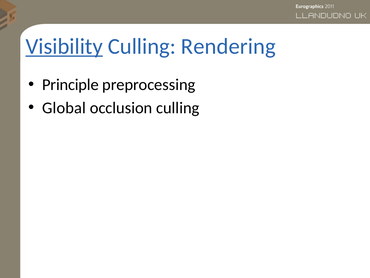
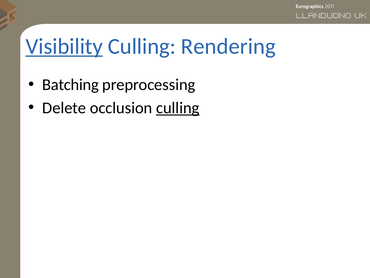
Principle: Principle -> Batching (70, 85)
Global: Global -> Delete (64, 108)
culling underline: none -> present (178, 108)
